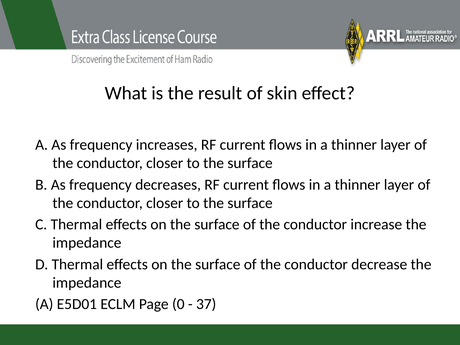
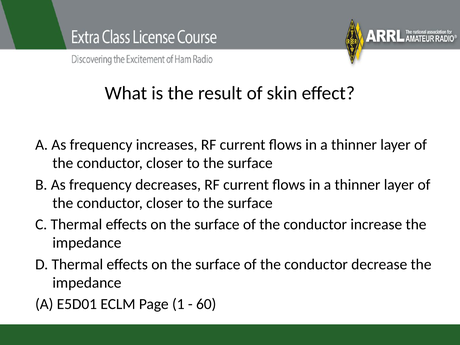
0: 0 -> 1 (178, 304)
37: 37 -> 60 (206, 304)
